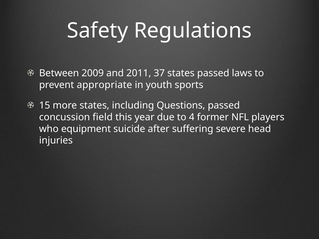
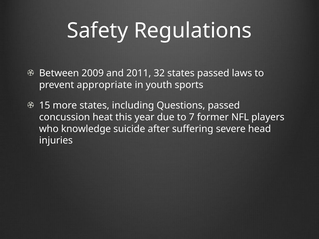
37: 37 -> 32 (159, 73)
field: field -> heat (103, 117)
4: 4 -> 7 (192, 117)
equipment: equipment -> knowledge (86, 129)
